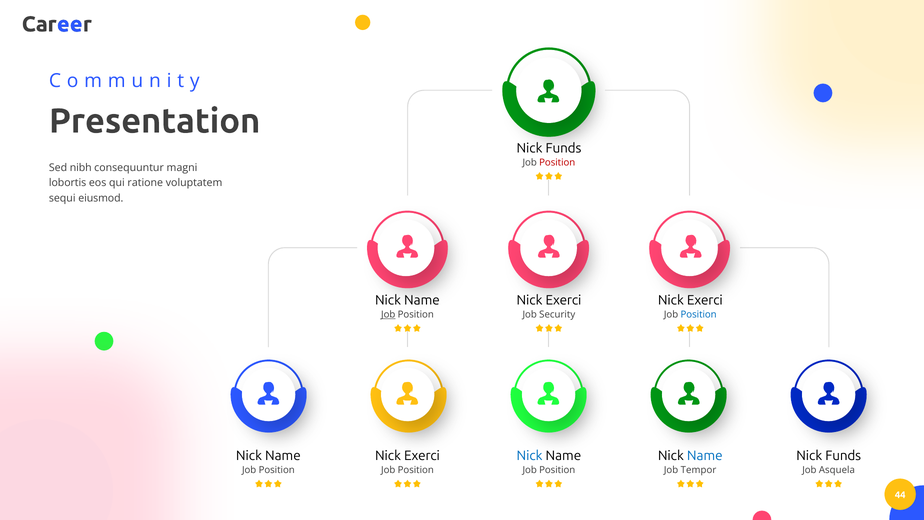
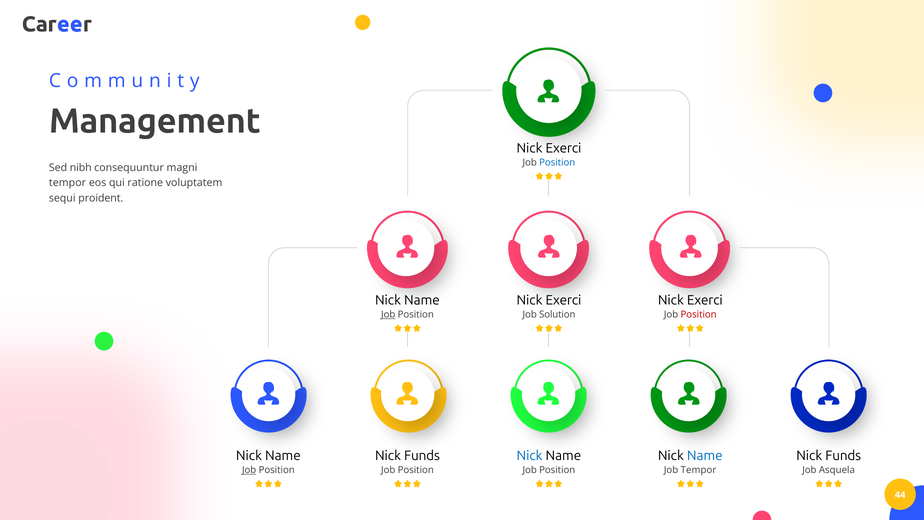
Presentation: Presentation -> Management (155, 121)
Funds: Funds -> Exerci (563, 148)
Position colour: red -> blue (557, 162)
lobortis: lobortis -> tempor (67, 183)
eiusmod: eiusmod -> proident (101, 198)
Security: Security -> Solution (557, 314)
Position colour: blue -> red (699, 314)
Exerci: Exerci -> Funds (422, 456)
Job underline: none -> present (249, 470)
